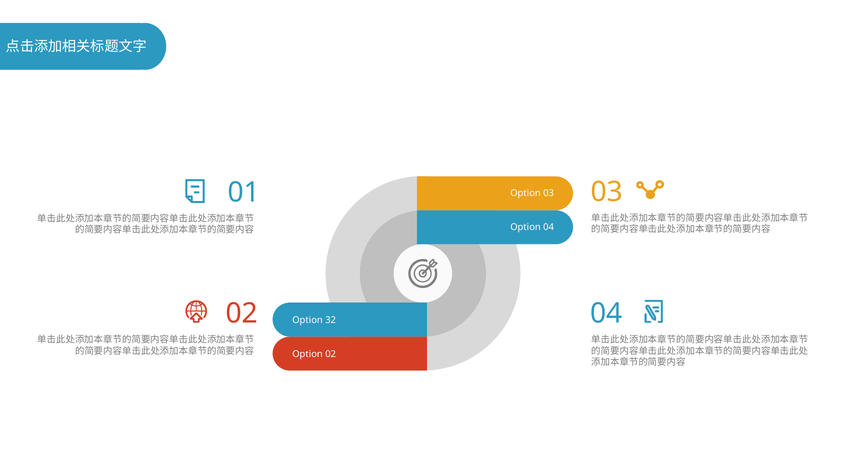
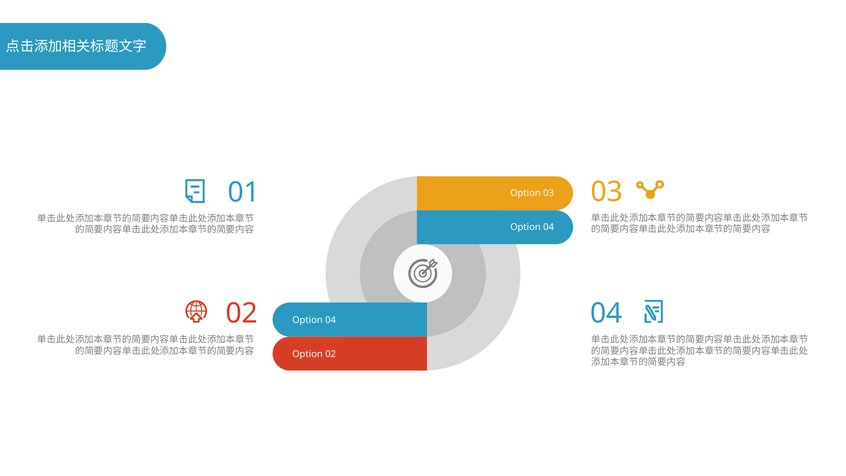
32: 32 -> 04 (331, 320)
